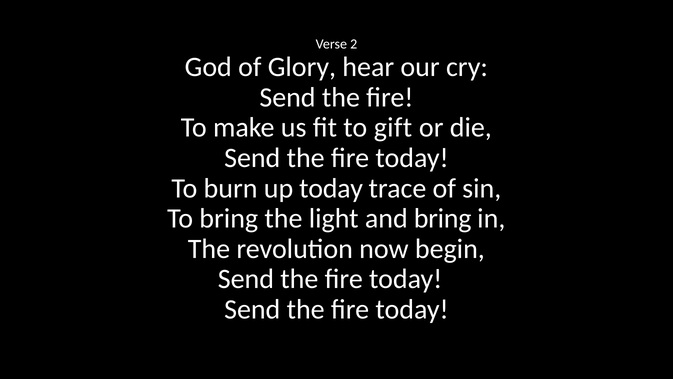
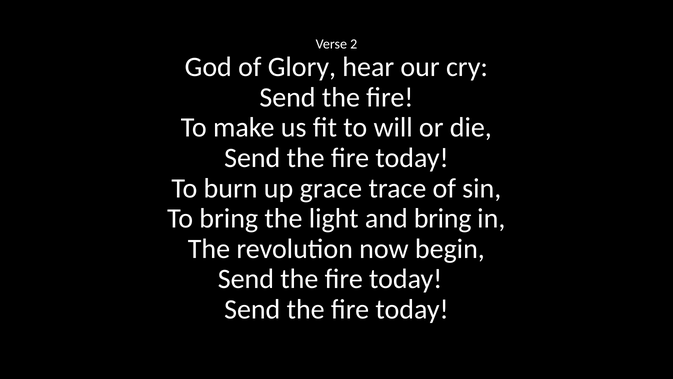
gift: gift -> will (393, 127)
up today: today -> grace (331, 188)
